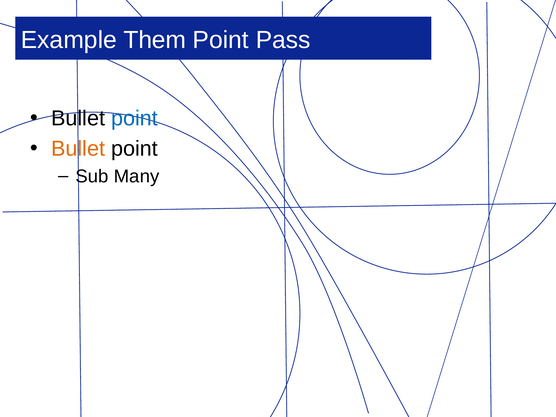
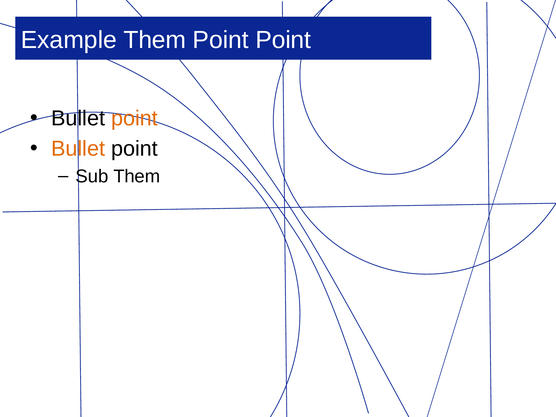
Point Pass: Pass -> Point (283, 40)
point colour: blue -> orange (134, 118)
Sub Many: Many -> Them (137, 176)
